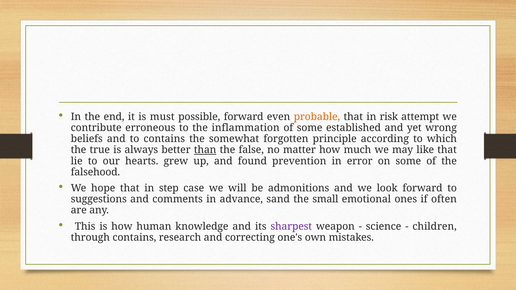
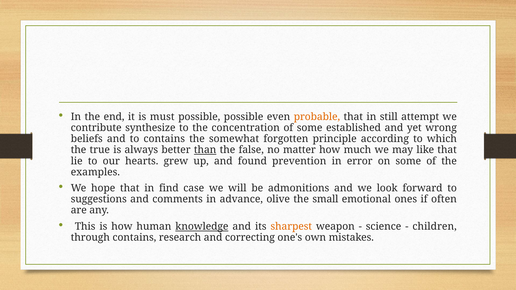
possible forward: forward -> possible (244, 117)
risk: risk -> still (389, 117)
erroneous: erroneous -> synthesize (150, 128)
inflammation: inflammation -> concentration (246, 128)
falsehood: falsehood -> examples (95, 172)
step: step -> find (169, 188)
sand: sand -> olive (278, 199)
knowledge underline: none -> present (202, 227)
sharpest colour: purple -> orange (291, 227)
